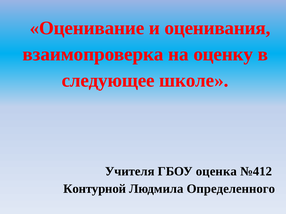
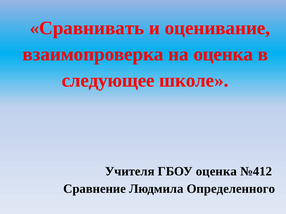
Оценивание: Оценивание -> Сравнивать (87, 28)
оценивания: оценивания -> оценивание (217, 28)
на оценку: оценку -> оценка (223, 54)
Контурной: Контурной -> Сравнение (95, 189)
